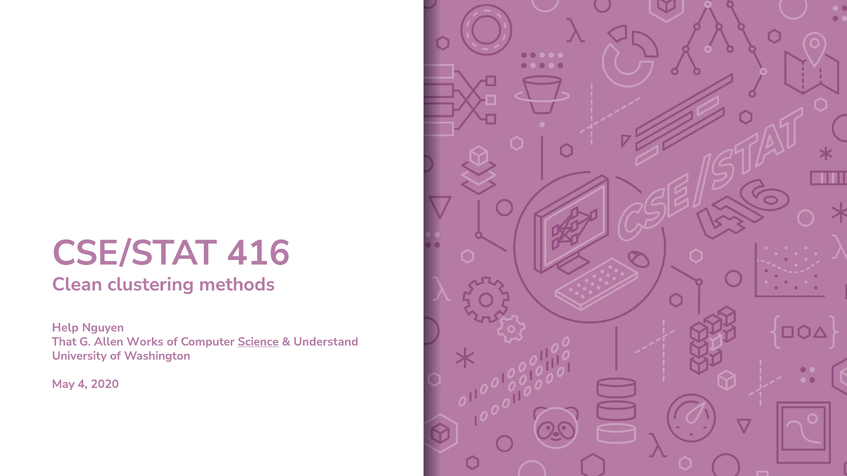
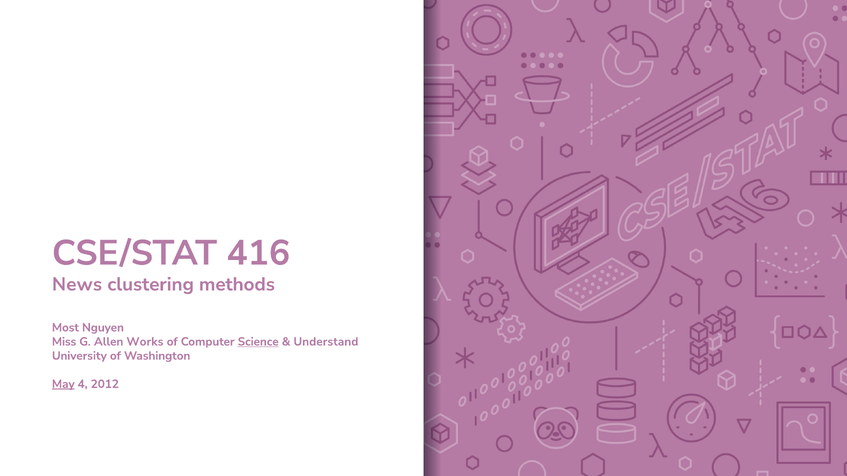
Clean: Clean -> News (77, 285)
Help: Help -> Most (65, 328)
That: That -> Miss (64, 342)
May underline: none -> present (63, 384)
2020: 2020 -> 2012 (105, 384)
